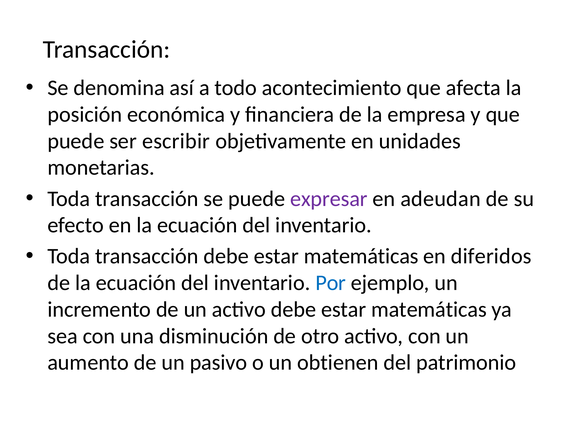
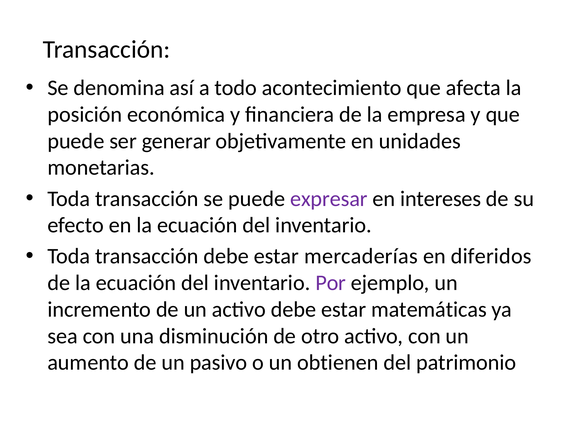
escribir: escribir -> generar (176, 141)
adeudan: adeudan -> intereses (441, 199)
transacción debe estar matemáticas: matemáticas -> mercaderías (361, 256)
Por colour: blue -> purple (331, 283)
